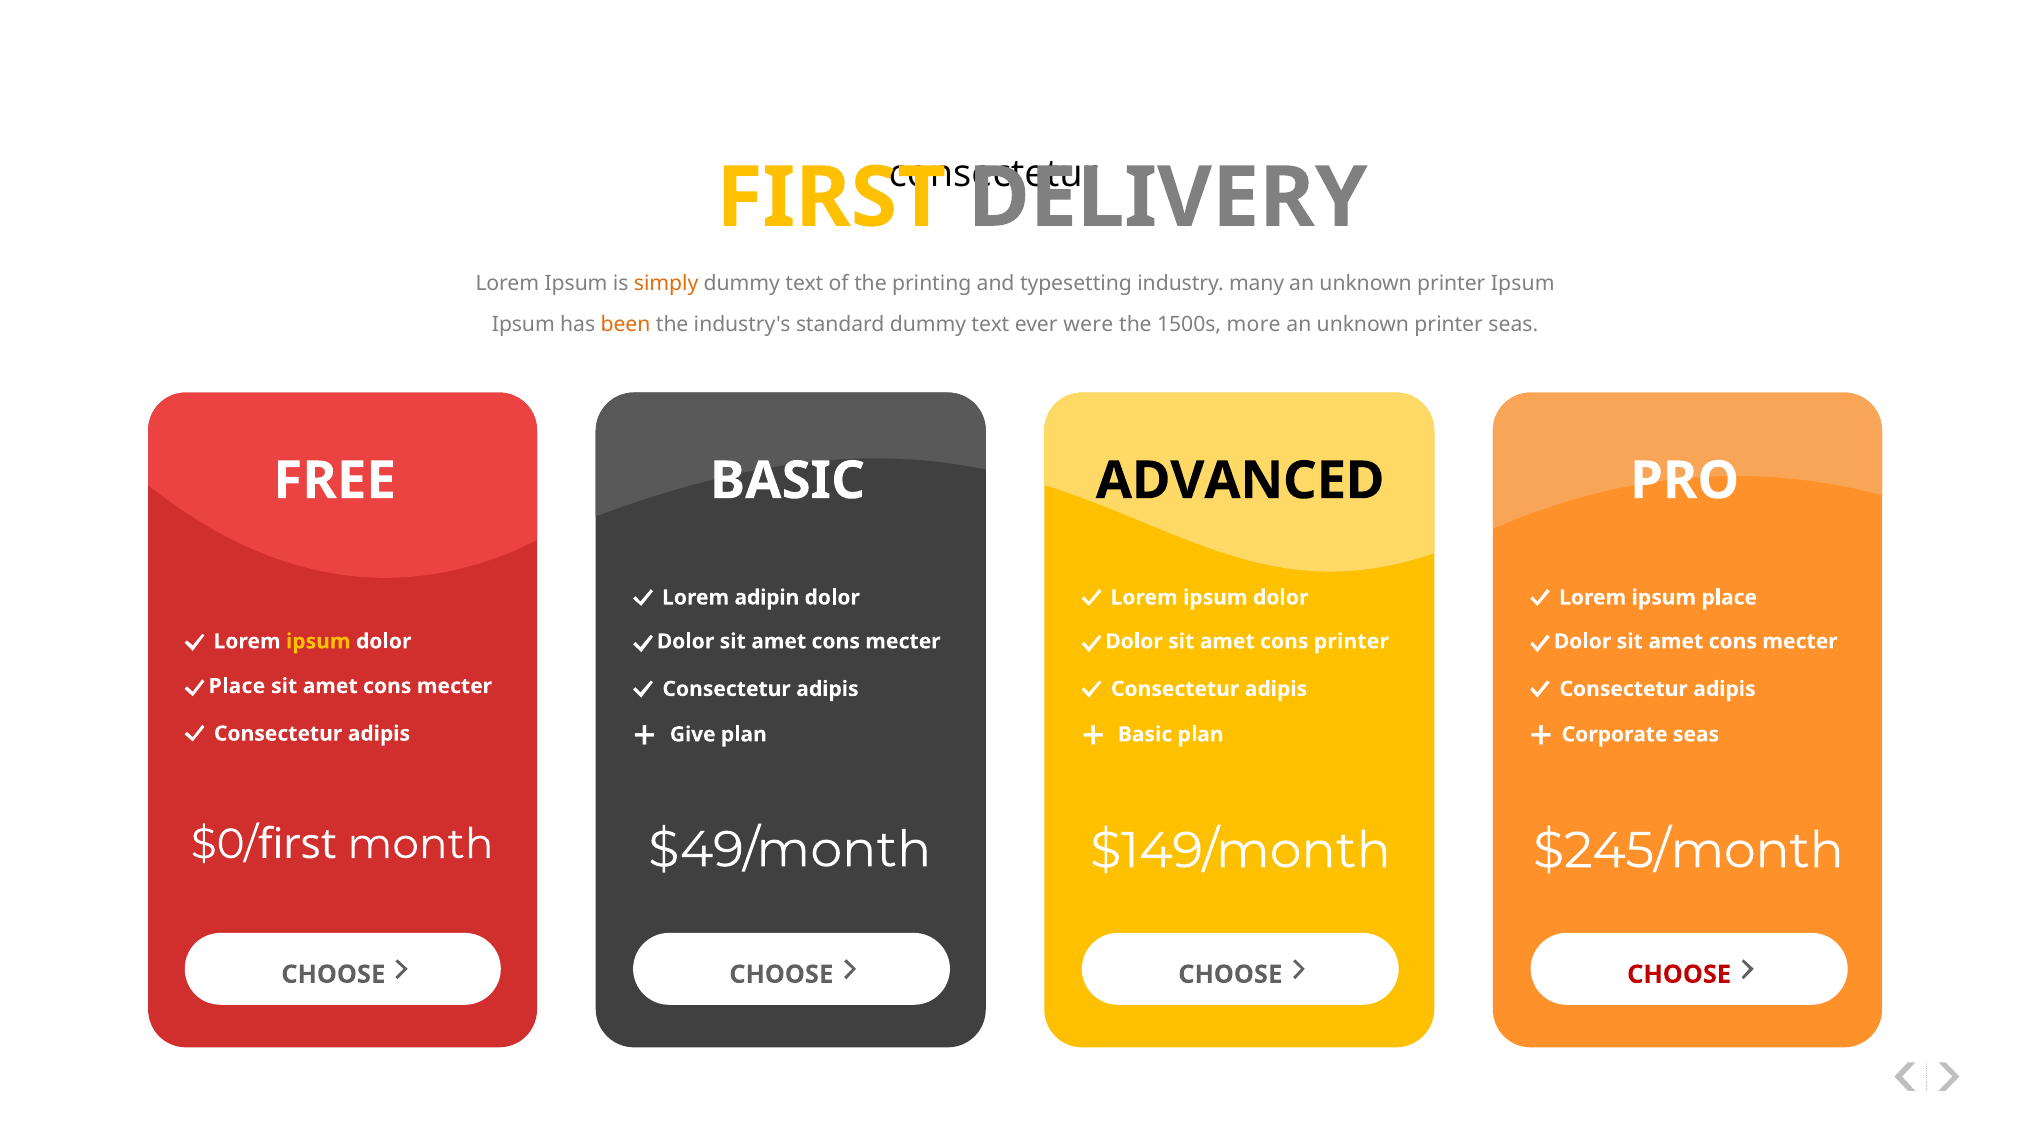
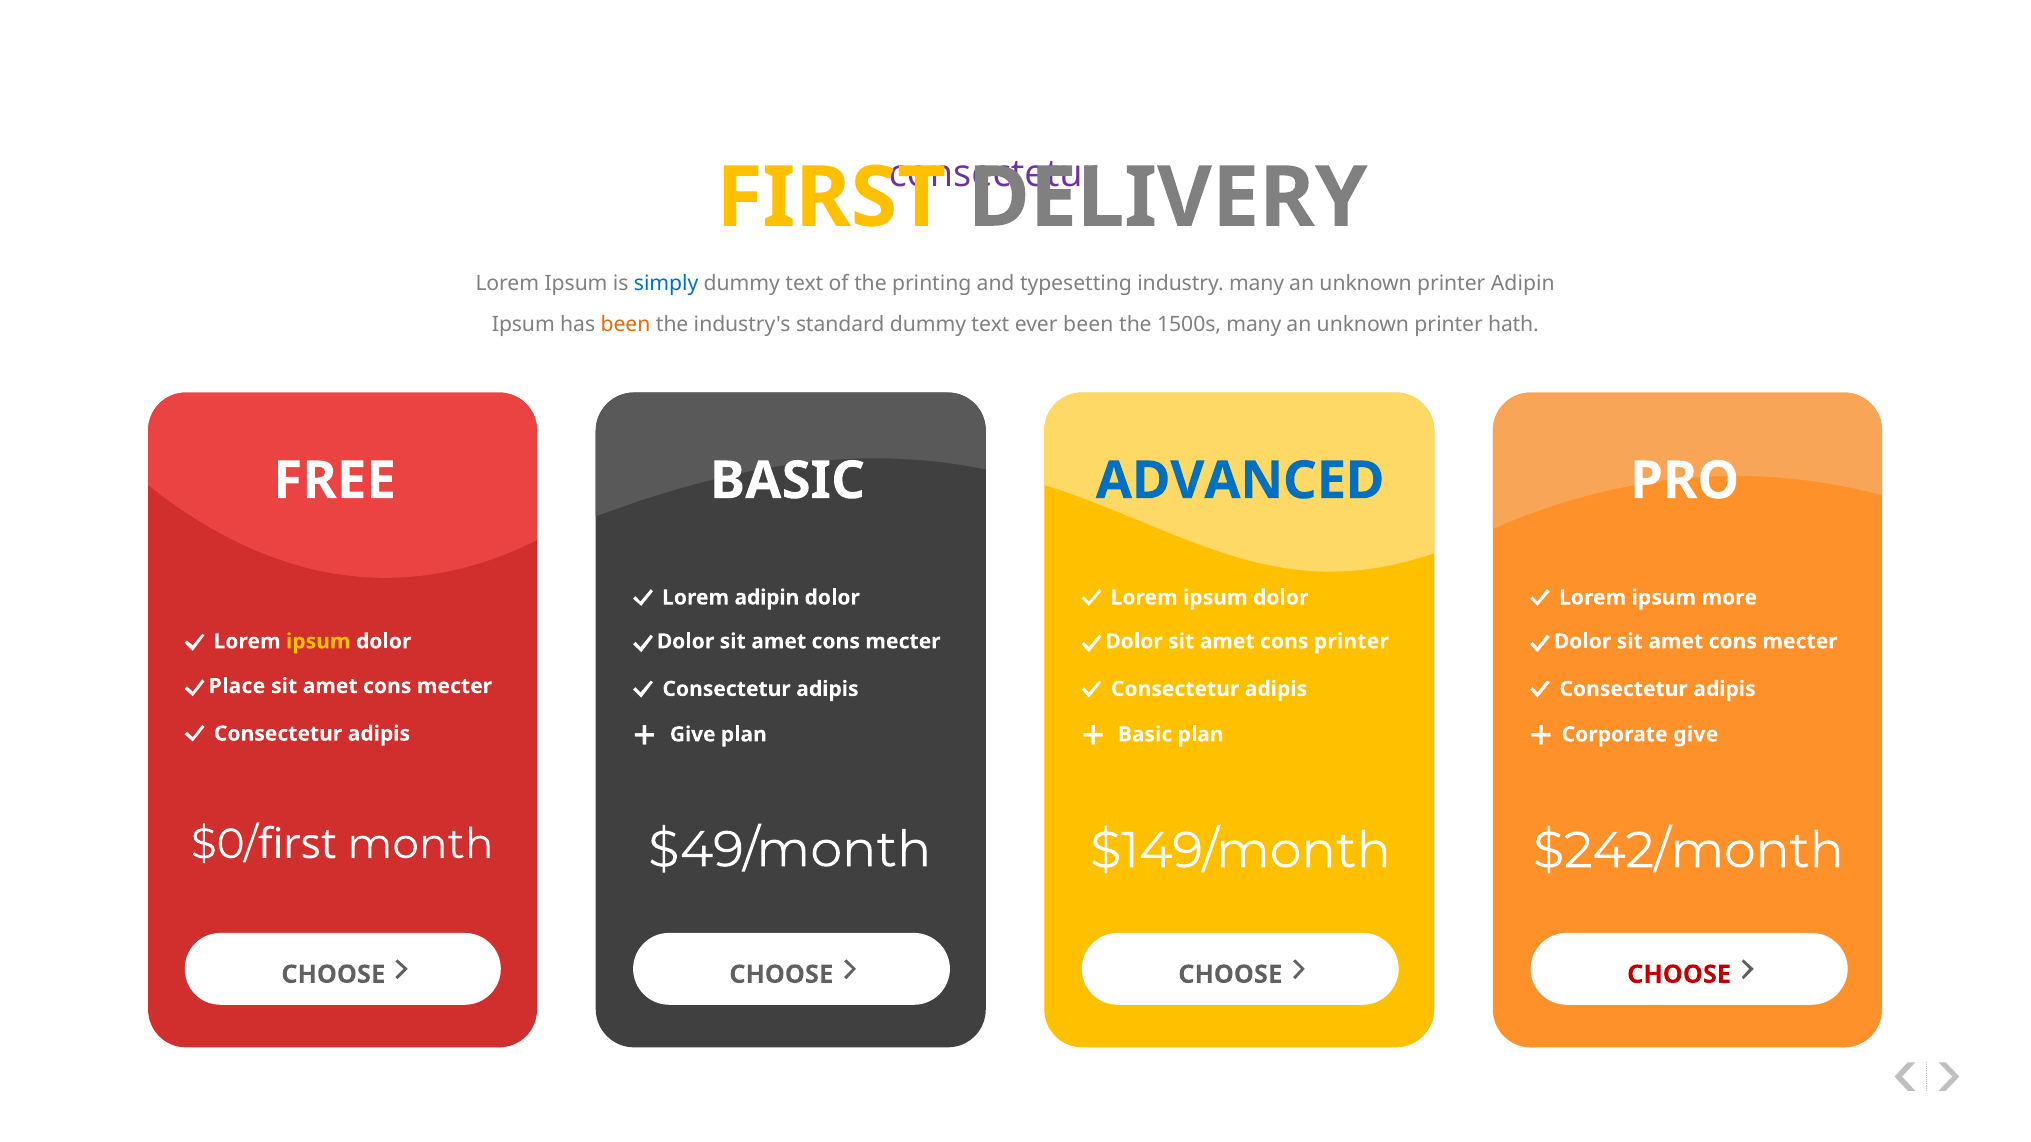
consectetur colour: black -> purple (993, 174)
simply colour: orange -> blue (666, 284)
printer Ipsum: Ipsum -> Adipin (1523, 284)
ever were: were -> been (1088, 324)
1500s more: more -> many (1254, 324)
printer seas: seas -> hath (1513, 324)
ADVANCED colour: black -> blue (1240, 481)
ipsum place: place -> more (1729, 598)
Corporate seas: seas -> give (1696, 735)
$245/month: $245/month -> $242/month (1688, 851)
